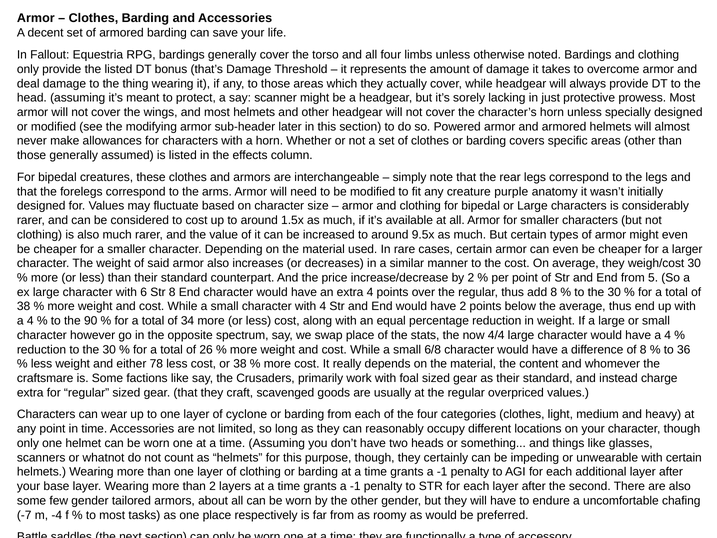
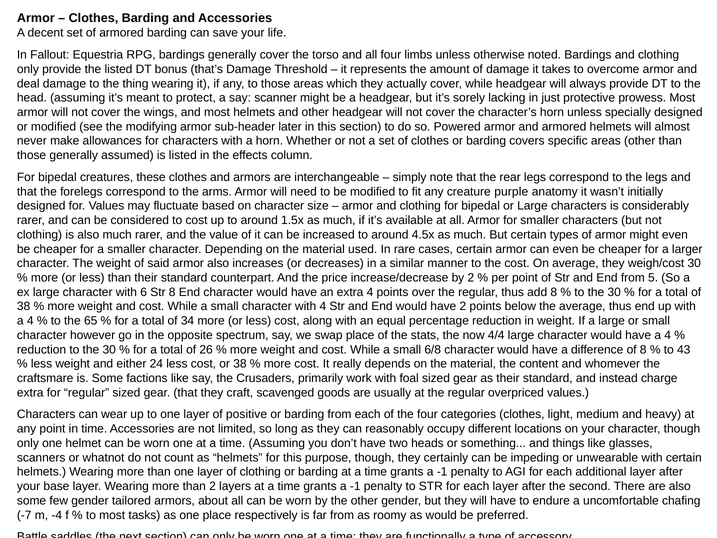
9.5x: 9.5x -> 4.5x (423, 235)
90: 90 -> 65 (91, 321)
36: 36 -> 43 (684, 349)
78: 78 -> 24 (156, 364)
cyclone: cyclone -> positive (247, 414)
